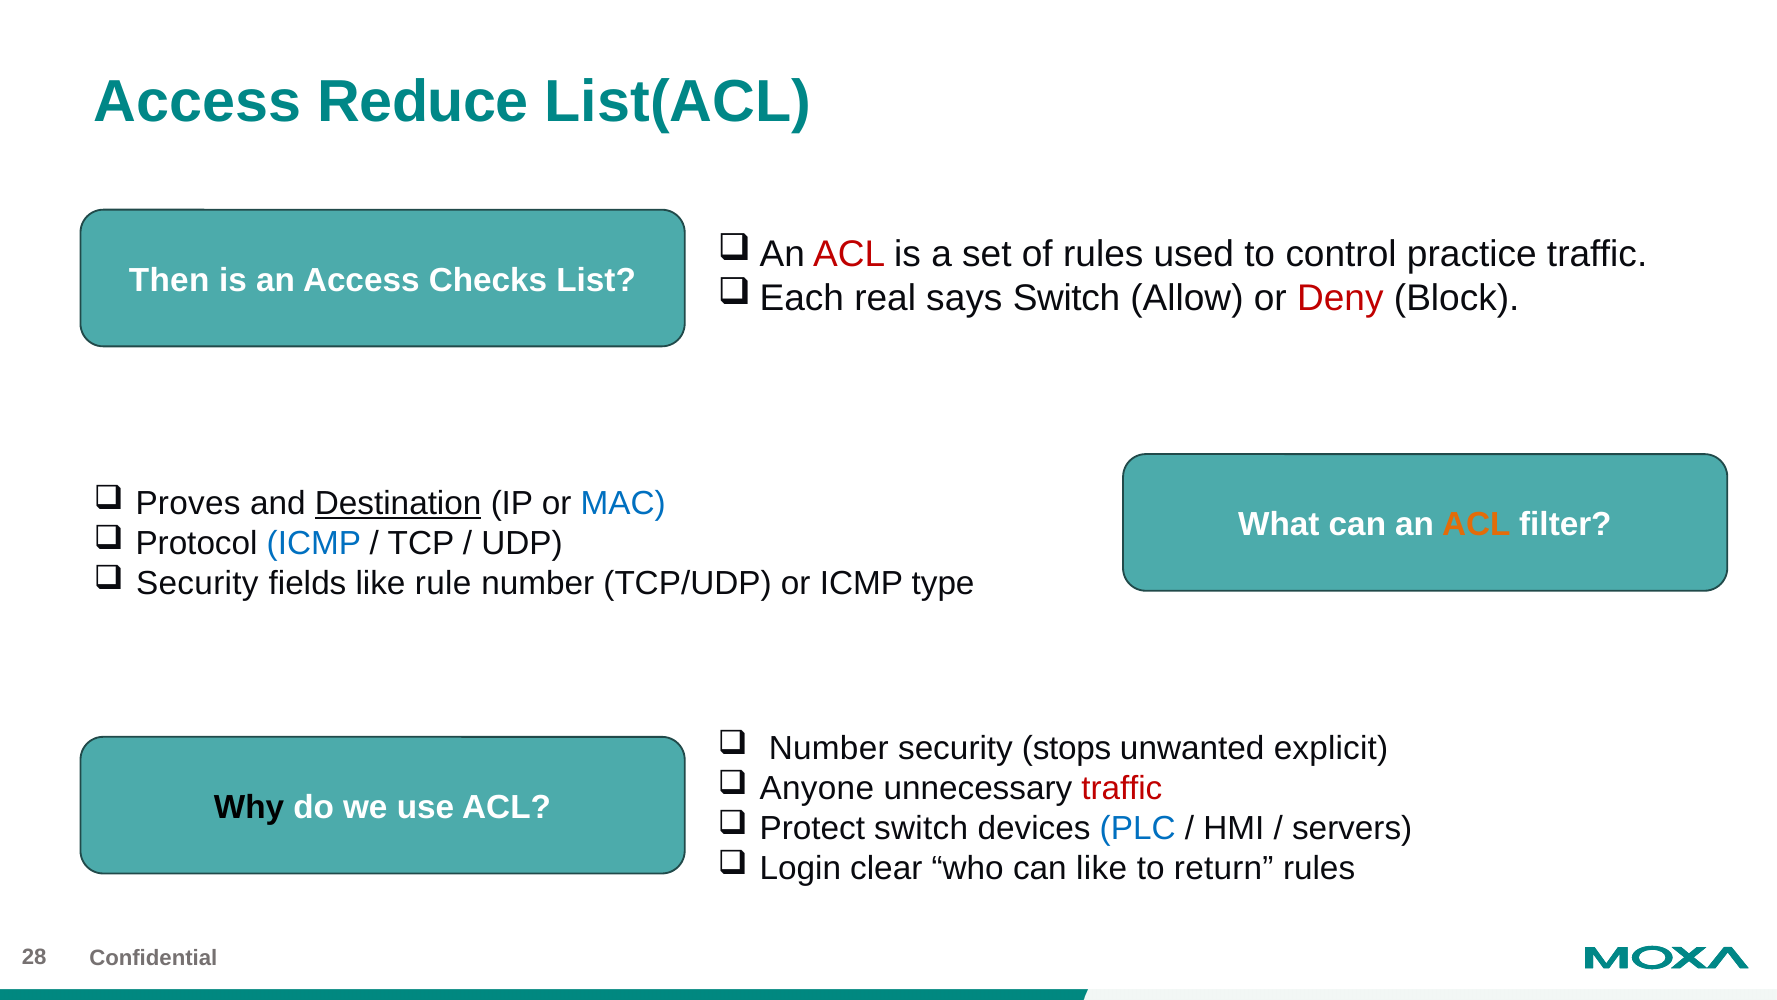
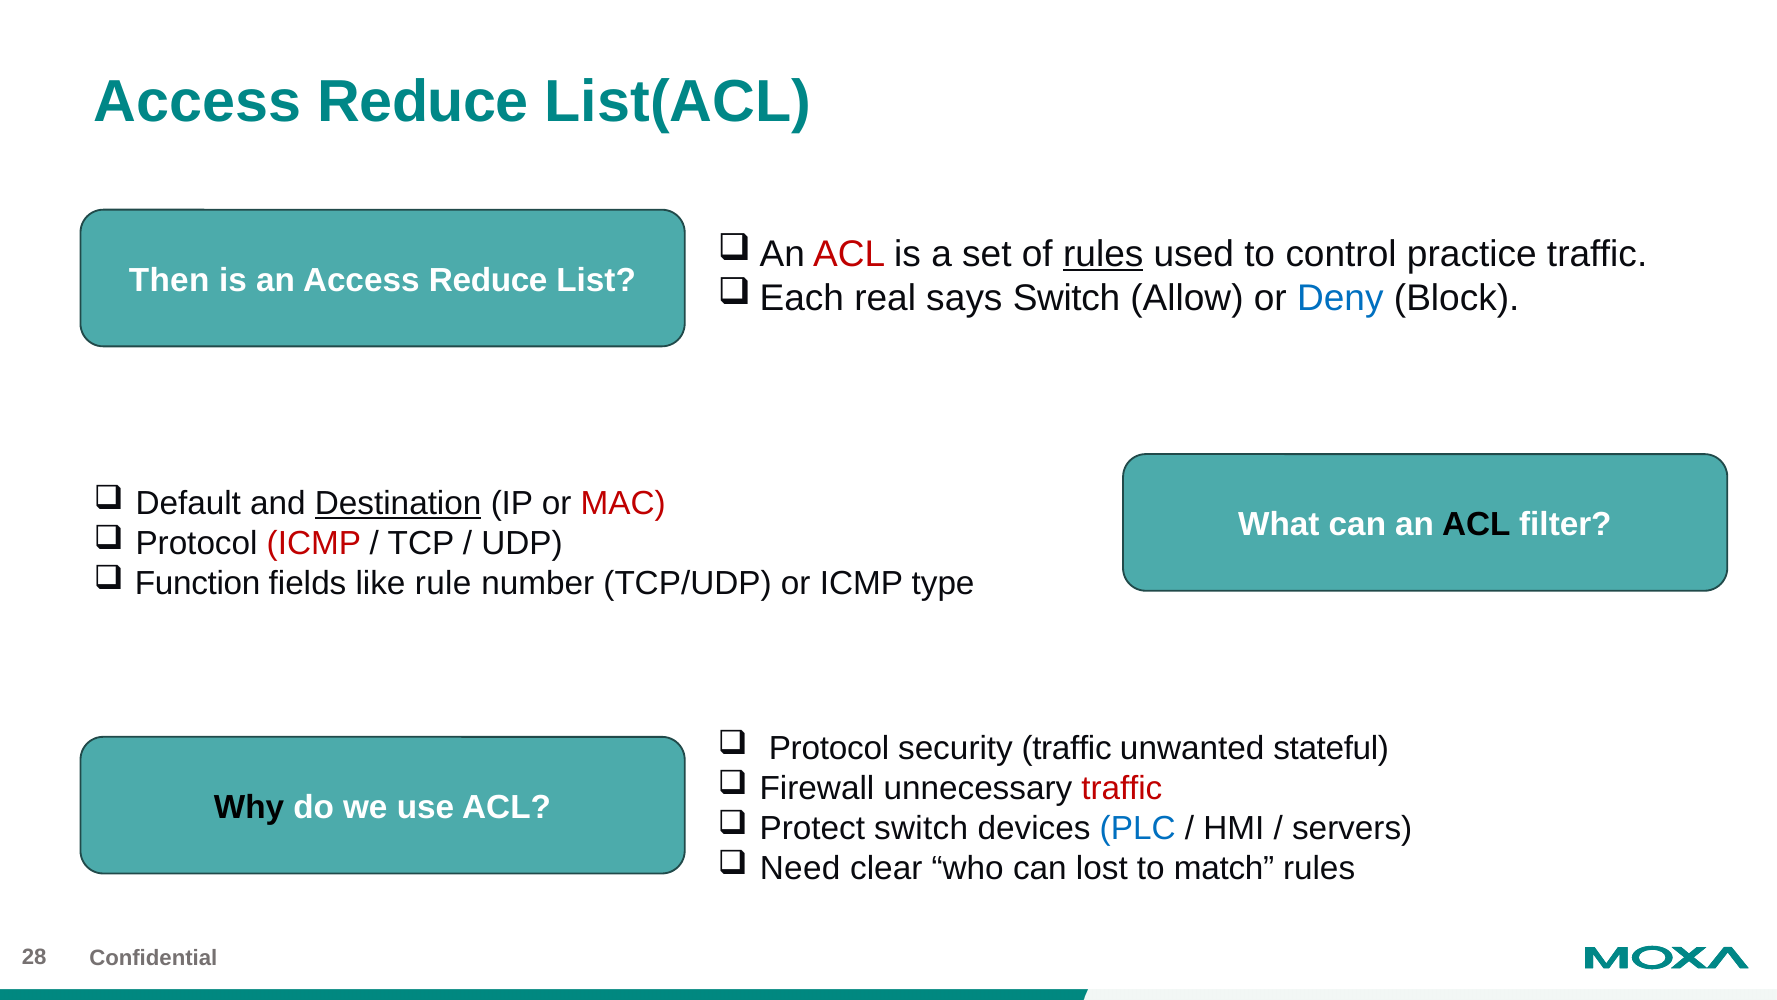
rules underline: none -> present (1103, 254)
an Access Checks: Checks -> Reduce (488, 280)
Deny colour: red -> blue (1340, 298)
Proves: Proves -> Default (188, 504)
MAC colour: blue -> red (623, 504)
ACL colour: orange -> black (1476, 525)
ICMP colour: blue -> red (314, 544)
Security: Security -> Function (198, 584)
Number: Number -> Protocol (829, 748)
security stops: stops -> traffic (1067, 748)
explicit: explicit -> stateful (1331, 748)
Anyone: Anyone -> Firewall (817, 788)
Login: Login -> Need (800, 868)
can like: like -> lost (1102, 868)
return: return -> match (1224, 868)
